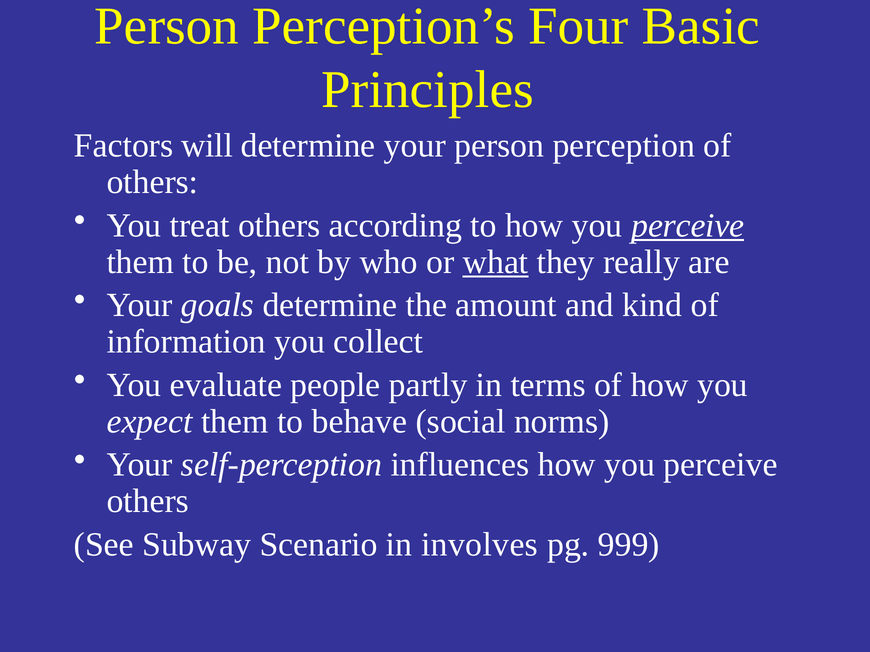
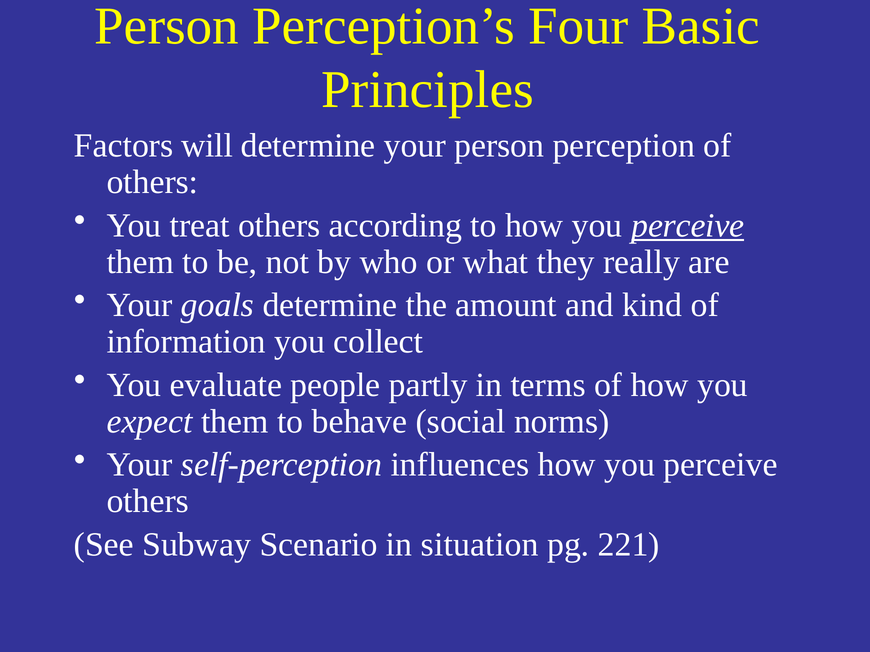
what underline: present -> none (496, 262)
involves: involves -> situation (480, 545)
999: 999 -> 221 (629, 545)
